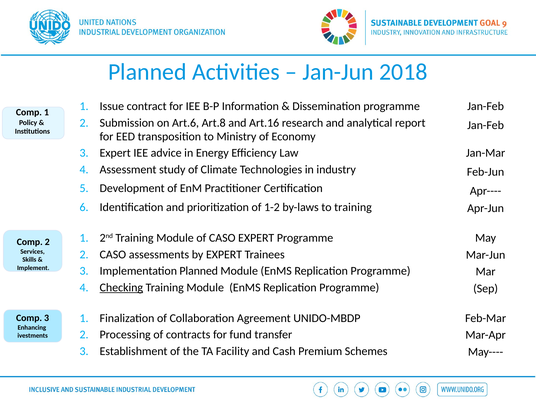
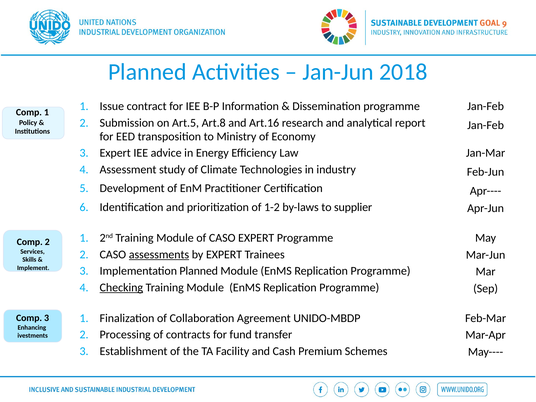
Art.6: Art.6 -> Art.5 (186, 123)
to training: training -> supplier (353, 207)
assessments underline: none -> present (159, 254)
